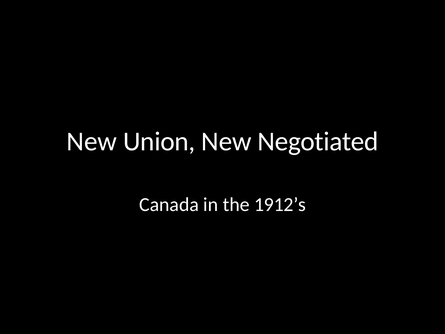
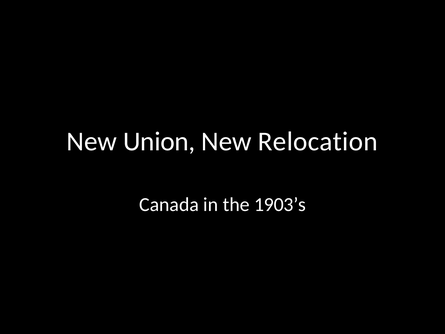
Negotiated: Negotiated -> Relocation (318, 141)
1912’s: 1912’s -> 1903’s (280, 205)
